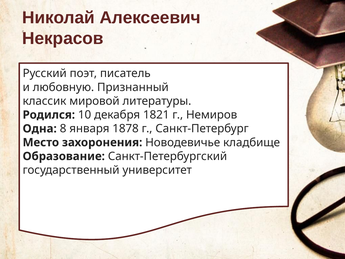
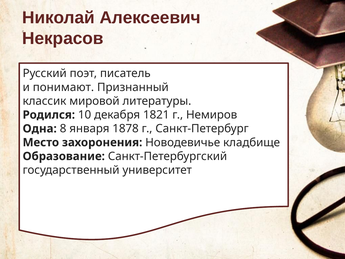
любовную: любовную -> понимают (63, 87)
